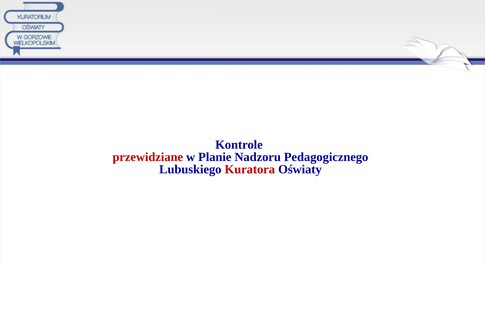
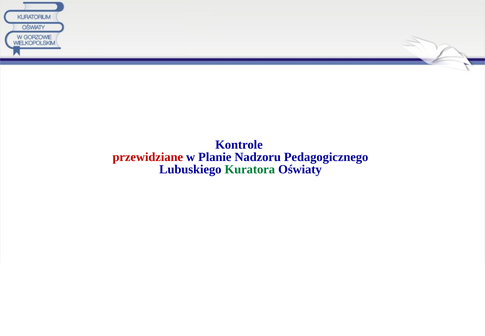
Kuratora colour: red -> green (250, 169)
